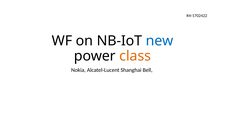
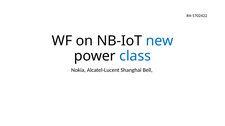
class colour: orange -> blue (135, 56)
